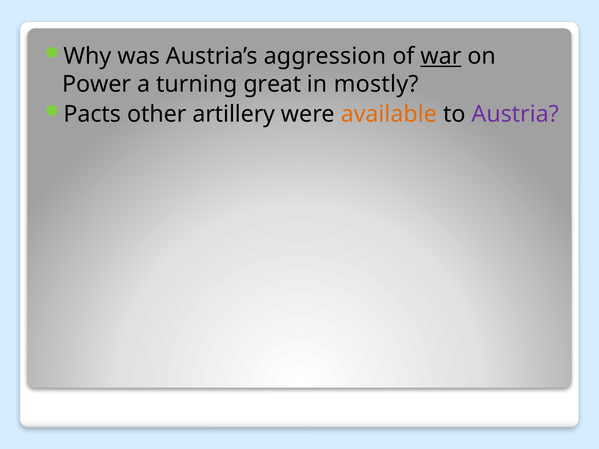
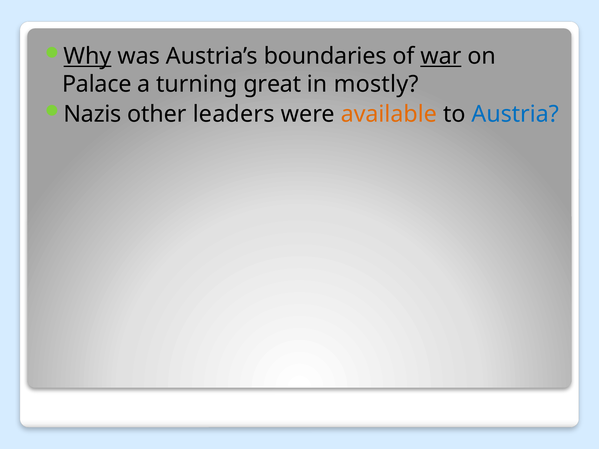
Why underline: none -> present (88, 56)
aggression: aggression -> boundaries (325, 56)
Power: Power -> Palace (97, 84)
Pacts: Pacts -> Nazis (92, 114)
artillery: artillery -> leaders (234, 114)
Austria colour: purple -> blue (515, 114)
